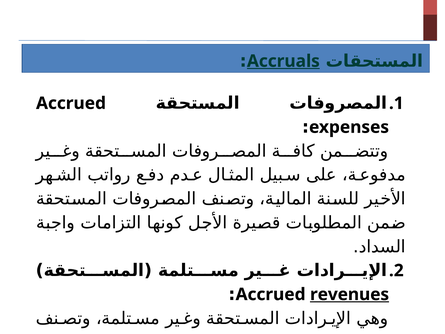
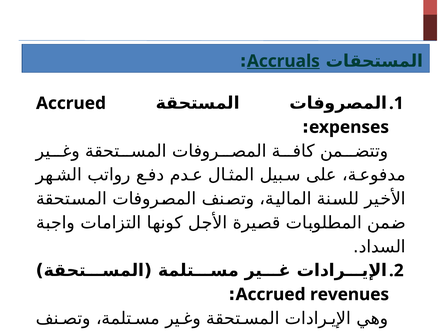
revenues underline: present -> none (350, 294)
